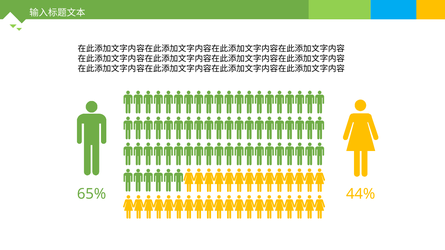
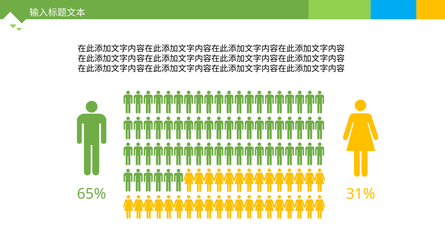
44%: 44% -> 31% (361, 194)
